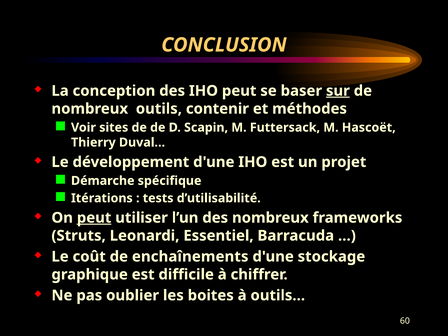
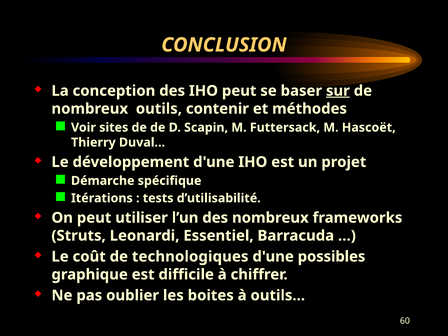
peut underline: present -> none (94, 218)
enchaînements: enchaînements -> technologiques (190, 257)
stockage: stockage -> possibles (331, 257)
